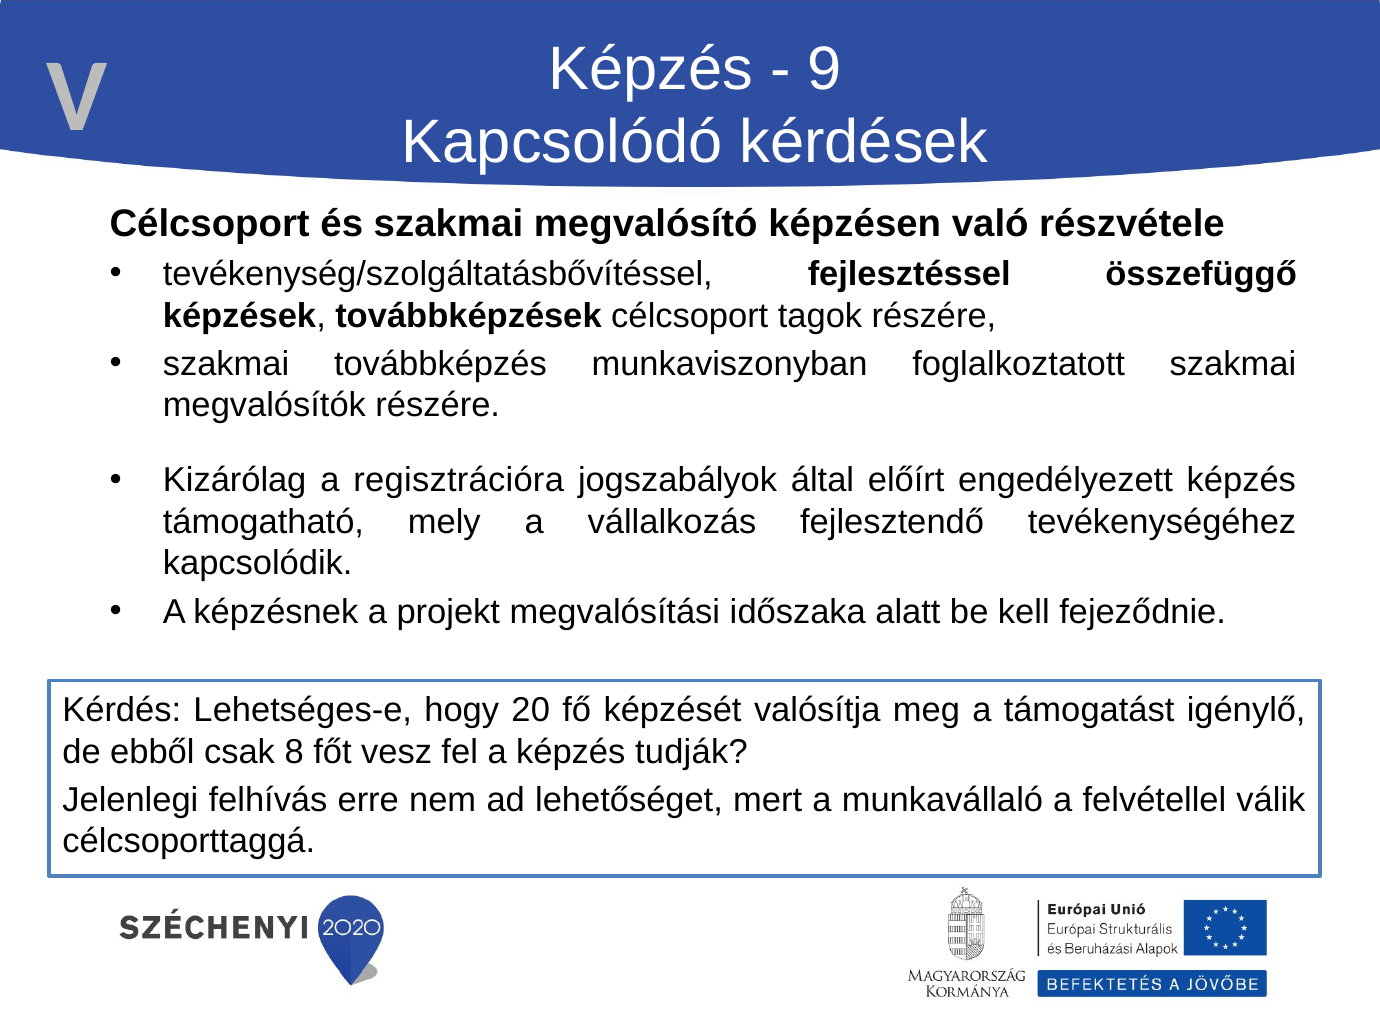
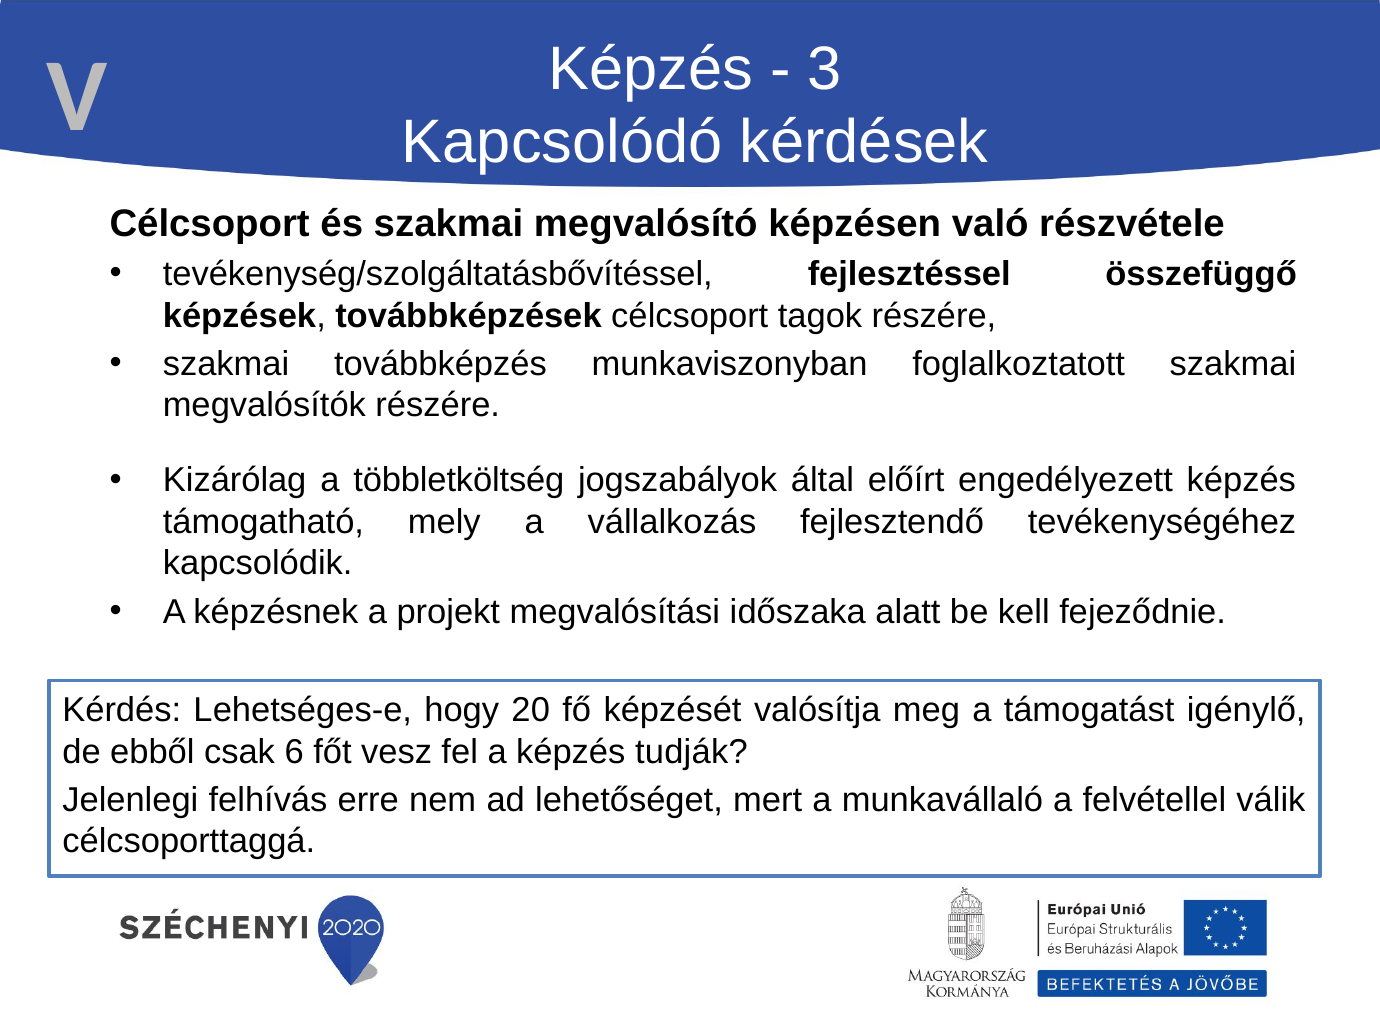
9: 9 -> 3 (825, 69)
regisztrációra: regisztrációra -> többletköltség (459, 481)
8: 8 -> 6 (294, 752)
